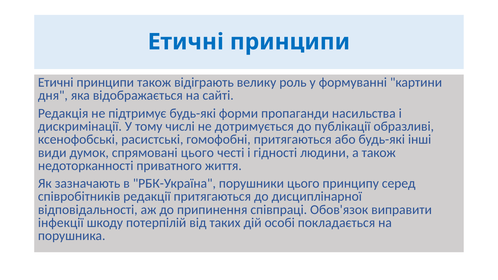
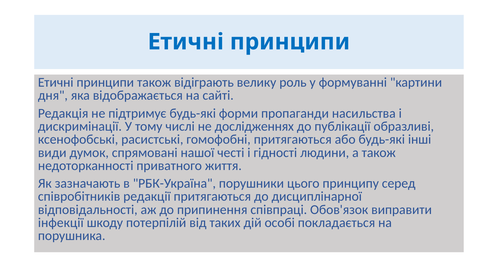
дотримується: дотримується -> дослідженнях (254, 126)
спрямовані цього: цього -> нашої (197, 153)
